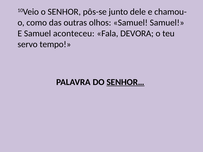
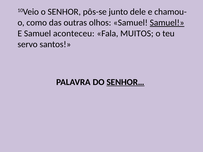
Samuel underline: none -> present (167, 23)
DEVORA: DEVORA -> MUITOS (137, 33)
tempo: tempo -> santos (55, 44)
